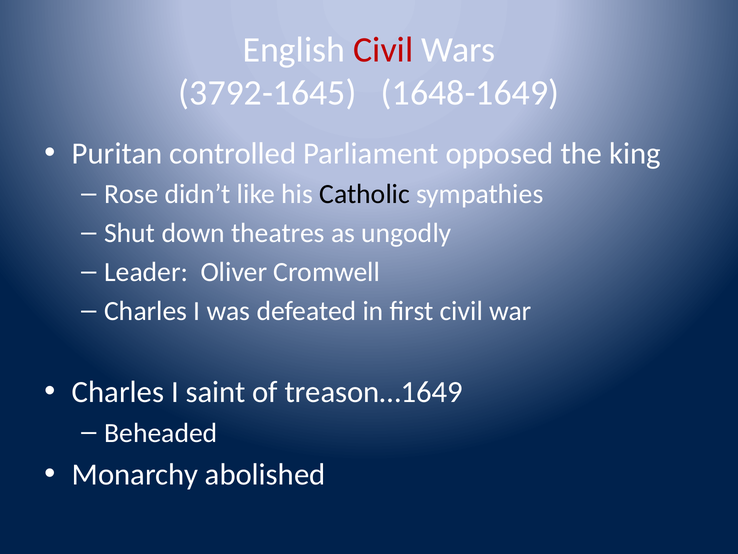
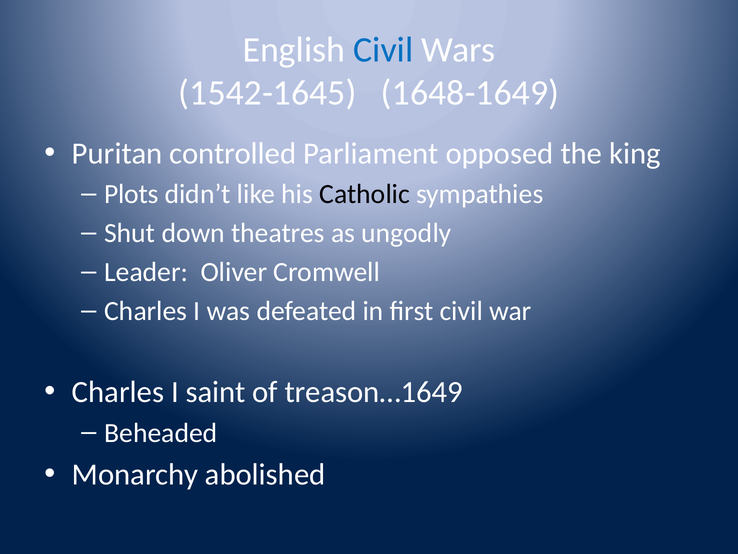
Civil colour: red -> blue (383, 50)
3792-1645: 3792-1645 -> 1542-1645 (267, 93)
Rose: Rose -> Plots (131, 194)
